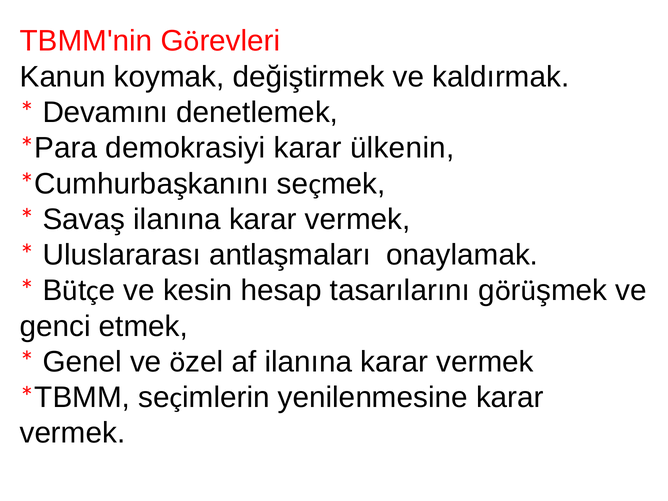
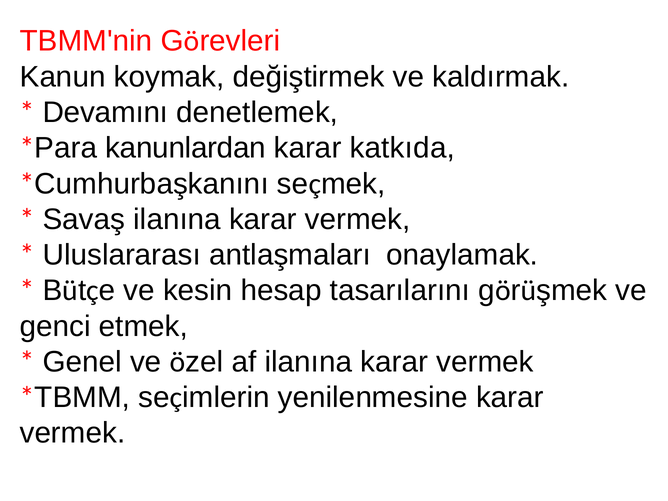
demokrasiyi: demokrasiyi -> kanunlardan (186, 148)
ülkenin: ülkenin -> katkıda (402, 148)
